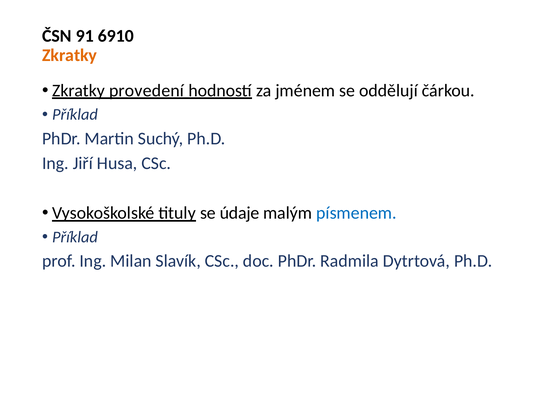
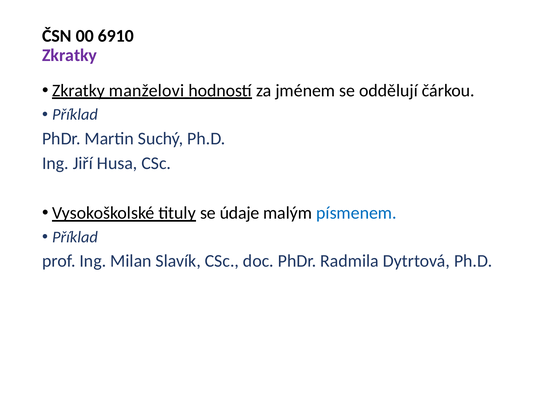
91: 91 -> 00 (85, 36)
Zkratky colour: orange -> purple (70, 55)
provedení: provedení -> manželovi (147, 91)
